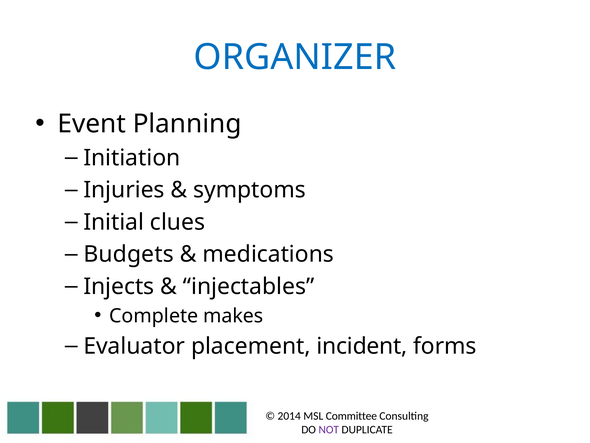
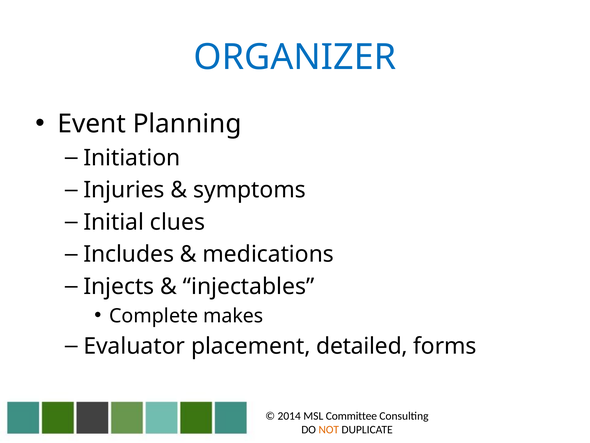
Budgets: Budgets -> Includes (129, 254)
incident: incident -> detailed (362, 346)
NOT colour: purple -> orange (329, 429)
